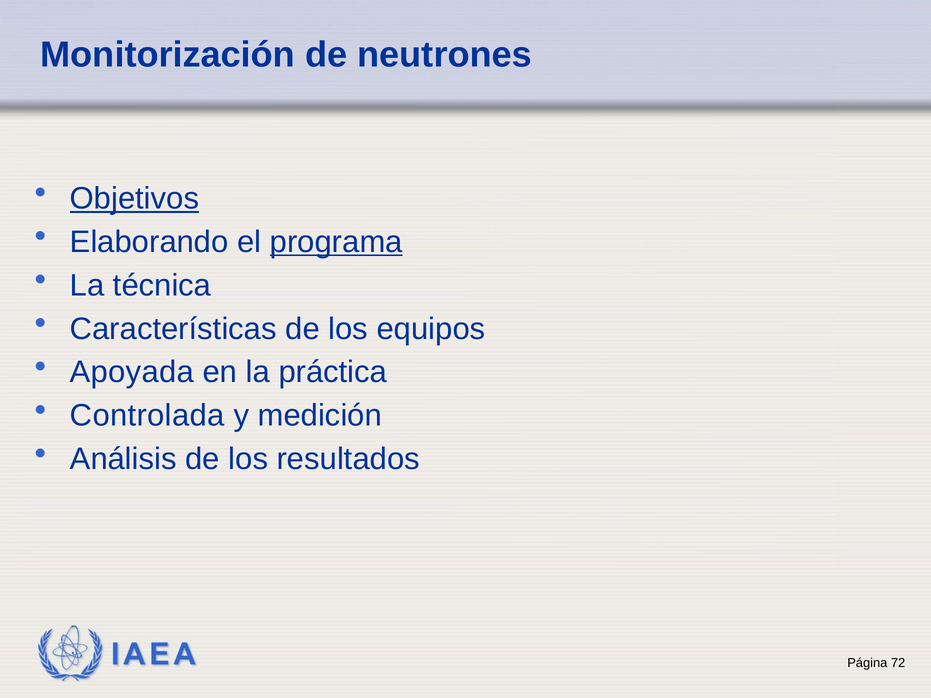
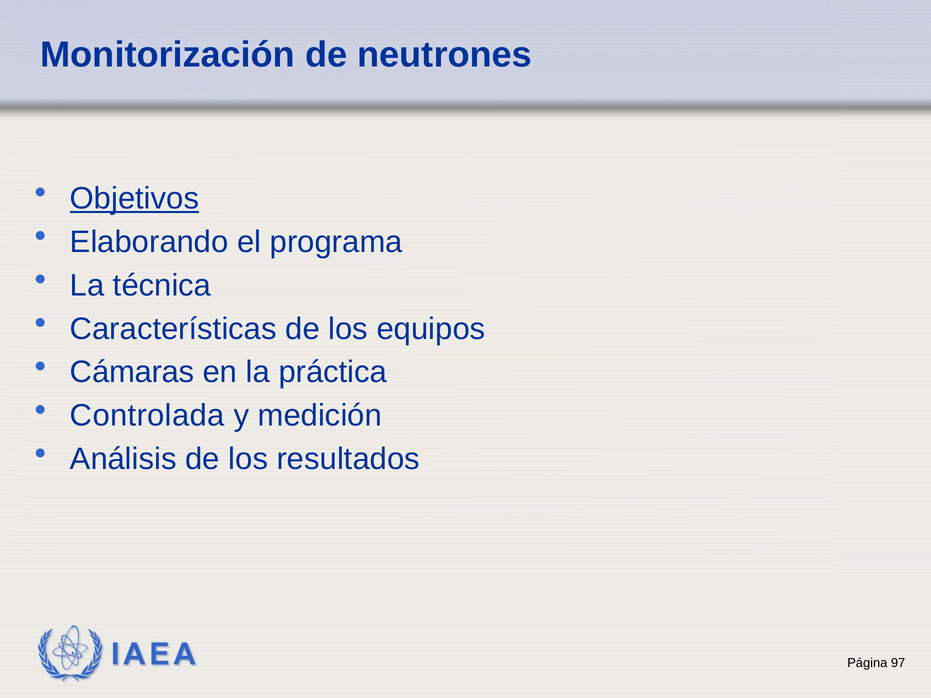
programa underline: present -> none (336, 242)
Apoyada: Apoyada -> Cámaras (132, 372)
72: 72 -> 97 (898, 663)
